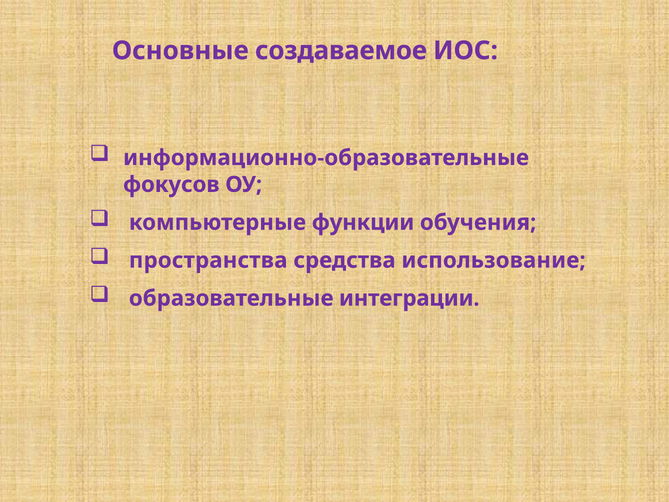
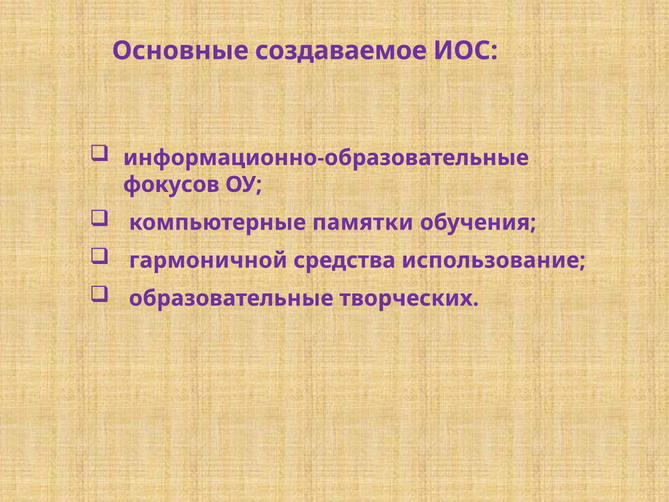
функции: функции -> памятки (363, 222)
пространства: пространства -> гармоничной (208, 260)
интеграции: интеграции -> творческих (409, 298)
